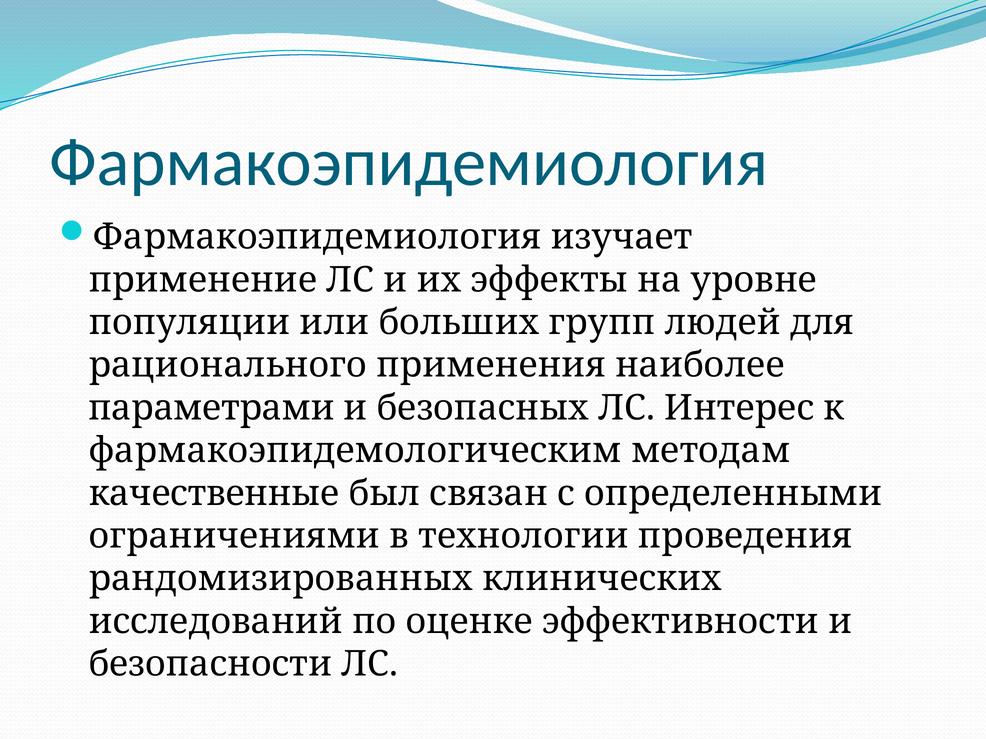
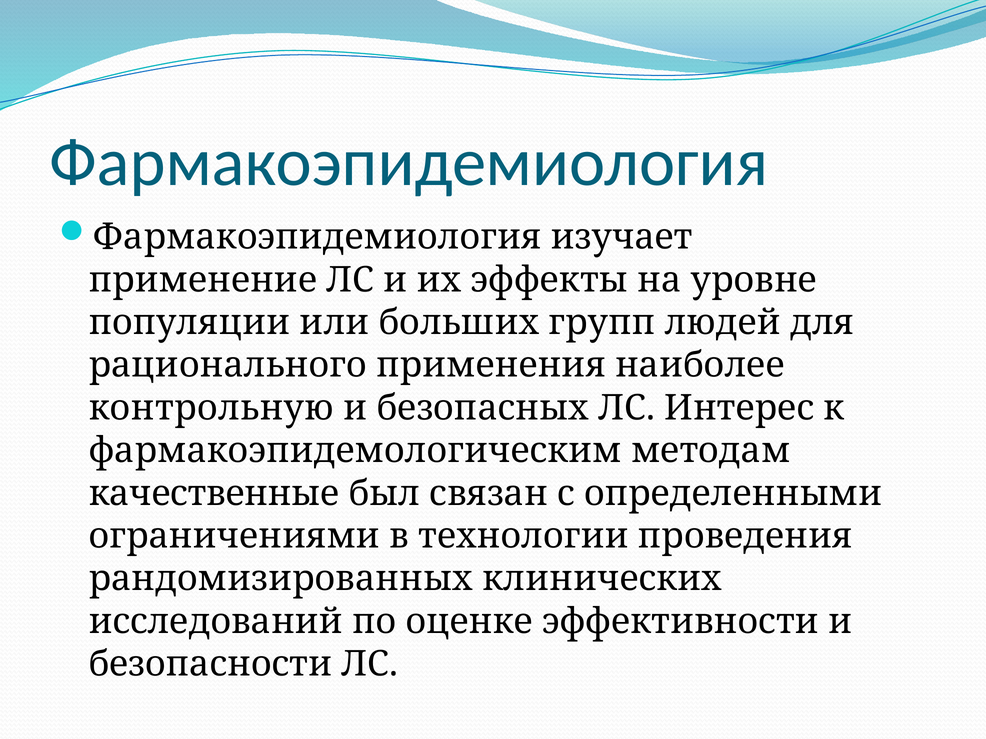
параметрами: параметрами -> контрольную (211, 408)
